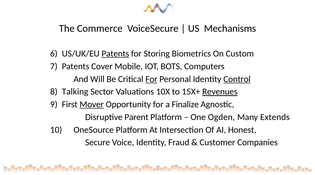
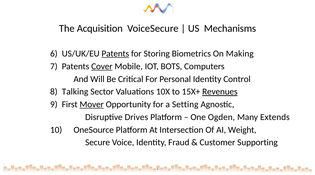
Commerce: Commerce -> Acquisition (100, 29)
Custom: Custom -> Making (240, 54)
Cover underline: none -> present (102, 66)
For underline: present -> none (151, 79)
Control underline: present -> none (237, 79)
Finalize: Finalize -> Setting (185, 104)
Parent: Parent -> Drives (136, 117)
Honest: Honest -> Weight (242, 130)
Companies: Companies -> Supporting (258, 142)
